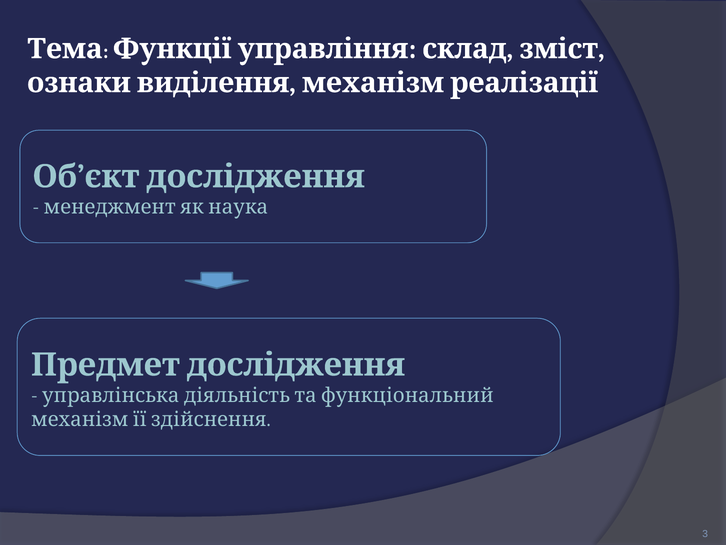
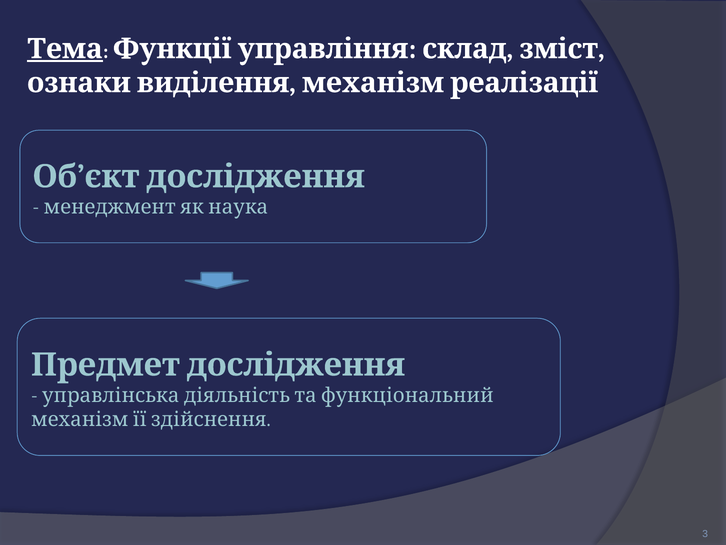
Тема underline: none -> present (65, 49)
